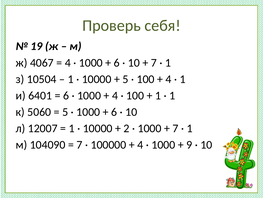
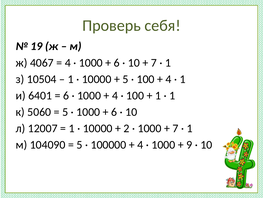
7: 7 -> 5 (79, 144)
